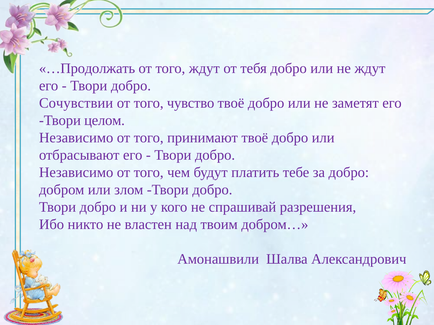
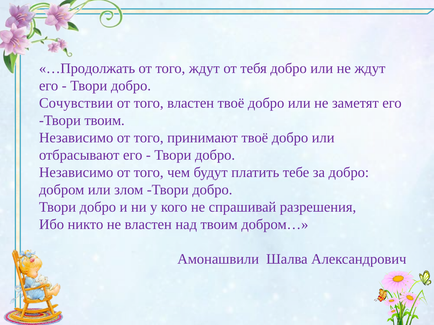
того чувство: чувство -> властен (191, 103)
Твори целом: целом -> твоим (105, 121)
